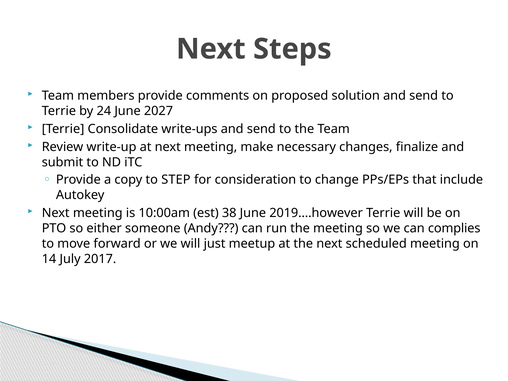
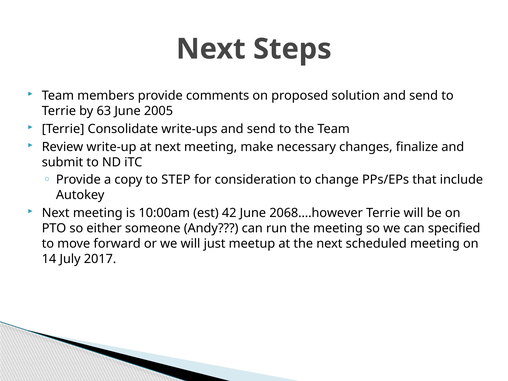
24: 24 -> 63 (104, 111)
2027: 2027 -> 2005 (158, 111)
38: 38 -> 42 (229, 213)
2019….however: 2019….however -> 2068….however (316, 213)
complies: complies -> specified (454, 228)
